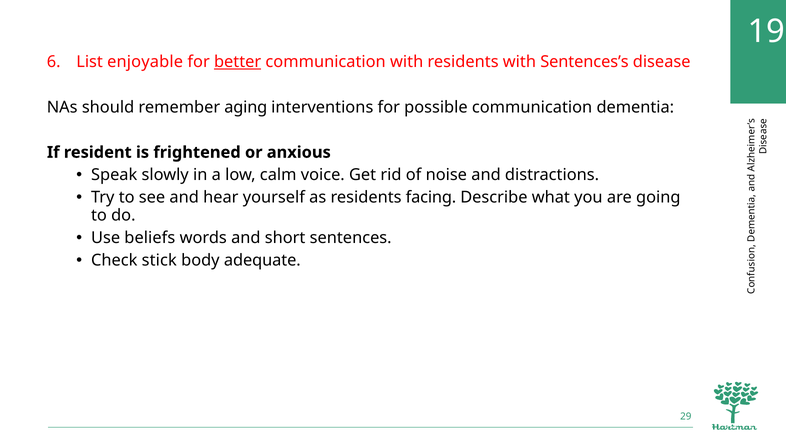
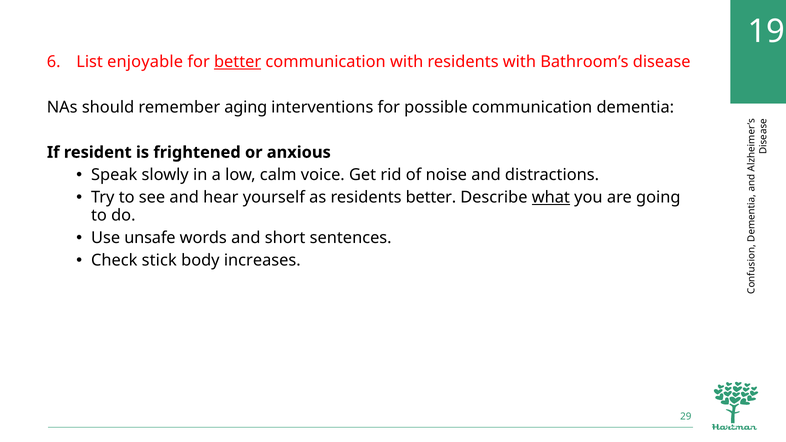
Sentences’s: Sentences’s -> Bathroom’s (584, 62)
residents facing: facing -> better (431, 198)
what underline: none -> present (551, 198)
beliefs: beliefs -> unsafe (150, 238)
adequate: adequate -> increases (262, 261)
